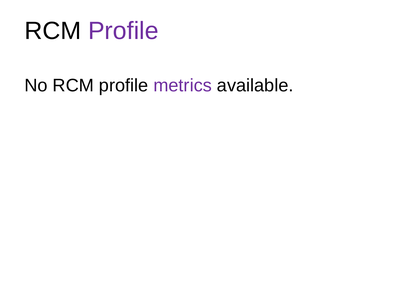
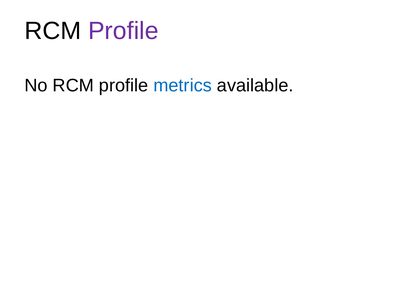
metrics colour: purple -> blue (183, 86)
